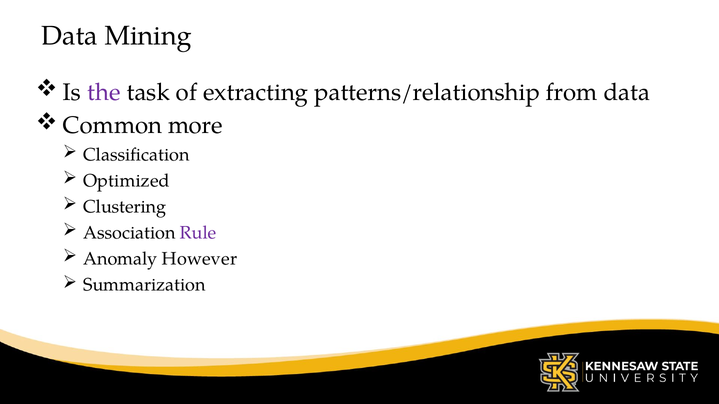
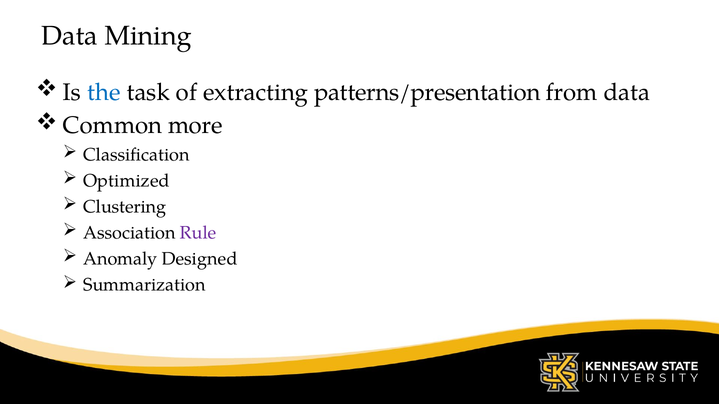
the colour: purple -> blue (104, 92)
patterns/relationship: patterns/relationship -> patterns/presentation (427, 92)
However: However -> Designed (200, 259)
